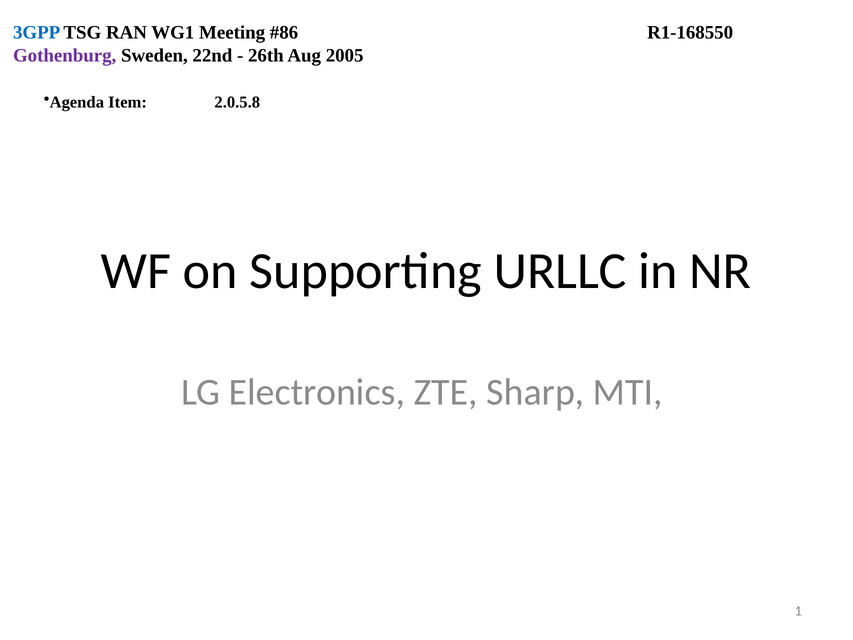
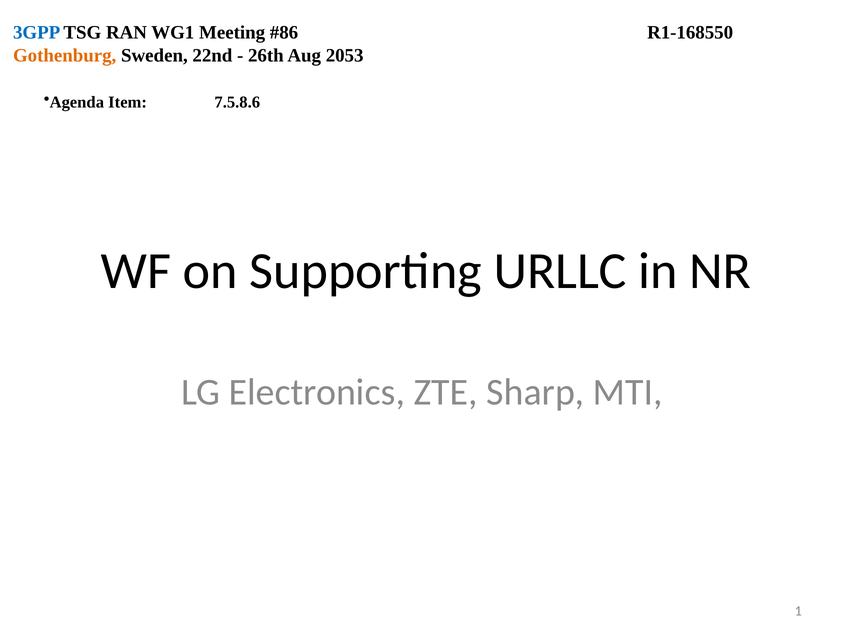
Gothenburg colour: purple -> orange (65, 55)
2005: 2005 -> 2053 (345, 55)
2.0.5.8: 2.0.5.8 -> 7.5.8.6 (237, 102)
